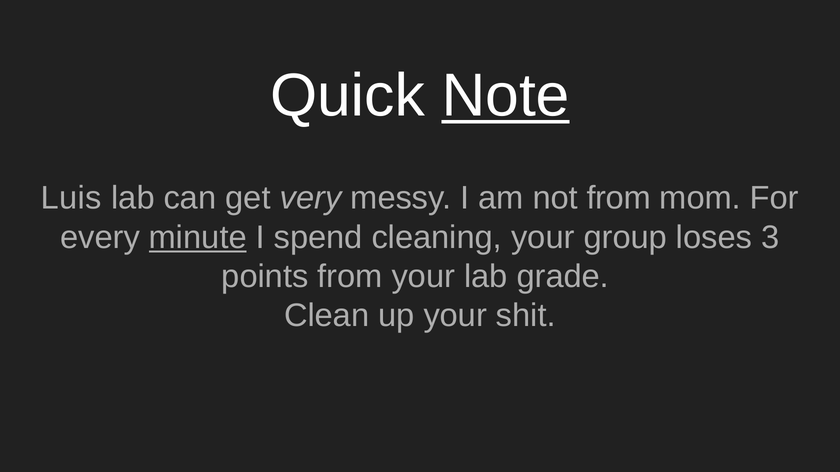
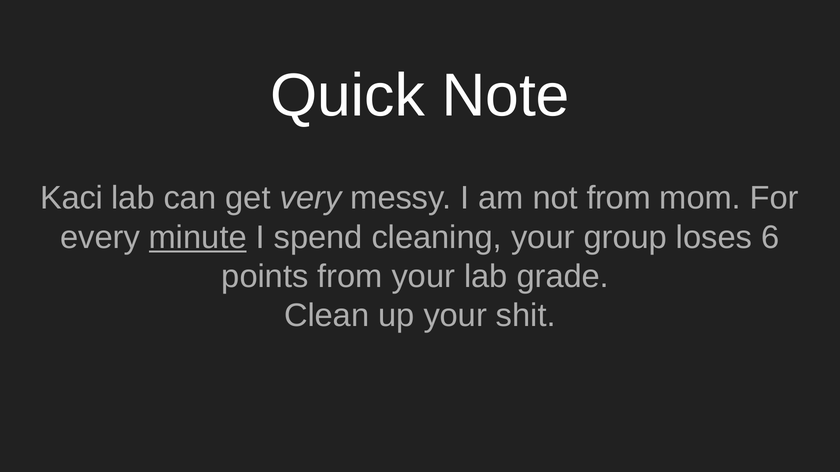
Note underline: present -> none (506, 96)
Luis: Luis -> Kaci (72, 198)
3: 3 -> 6 (770, 238)
